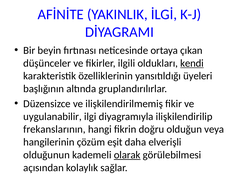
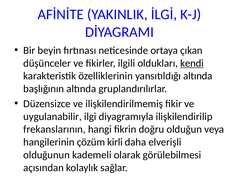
yansıtıldığı üyeleri: üyeleri -> altında (198, 76)
eşit: eşit -> kirli (115, 142)
olarak underline: present -> none (127, 154)
